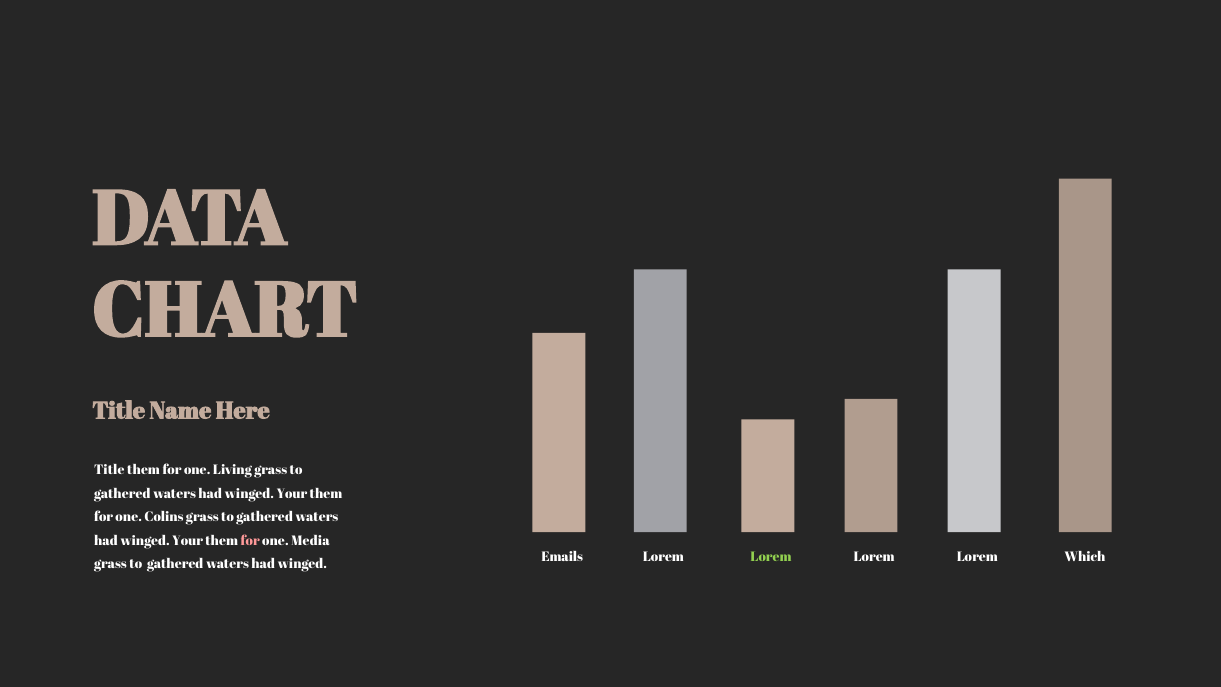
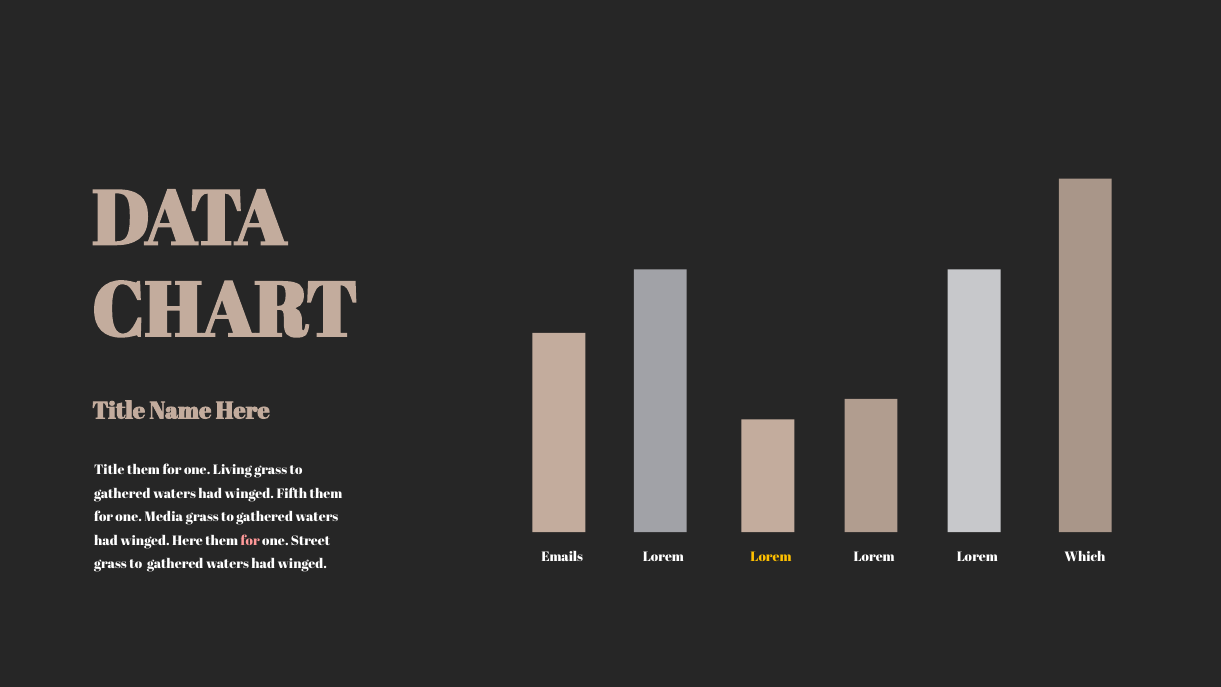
Your: Your -> Fifth (292, 493)
Colins: Colins -> Media (164, 517)
Your: Your -> Here (188, 541)
Media: Media -> Street (311, 541)
Lorem colour: light green -> yellow (771, 557)
